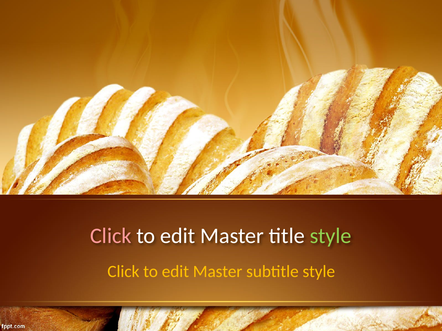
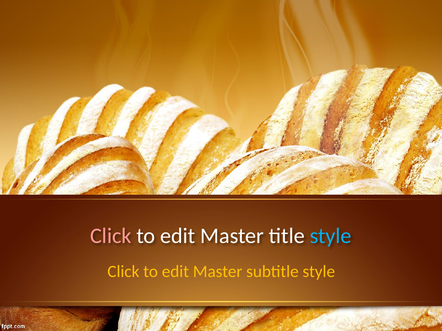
style colour: light green -> light blue (331, 236)
